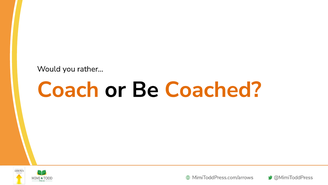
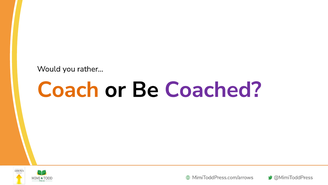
Coached colour: orange -> purple (213, 89)
